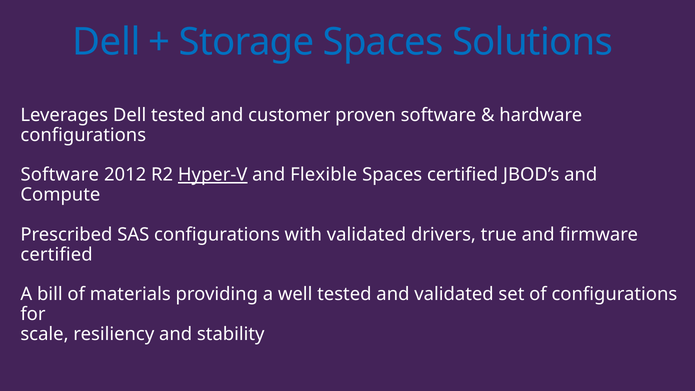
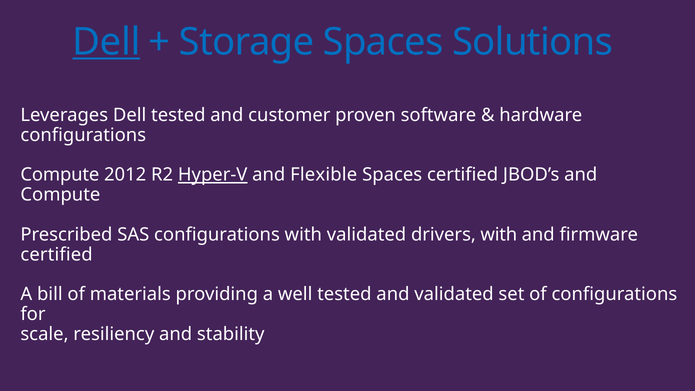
Dell underline: none -> present (106, 42)
Software: Software -> Compute (60, 175)
drivers true: true -> with (499, 235)
